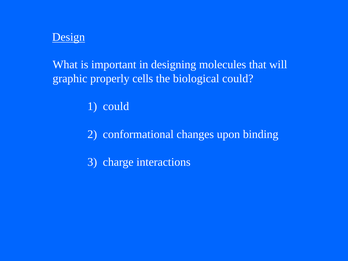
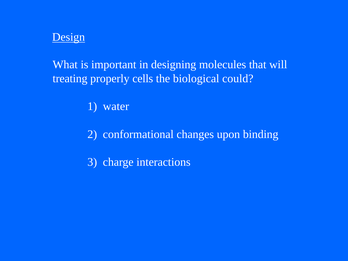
graphic: graphic -> treating (70, 78)
1 could: could -> water (116, 106)
